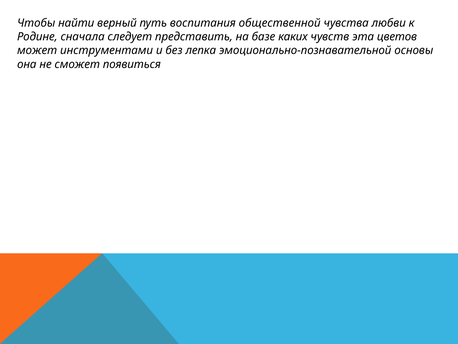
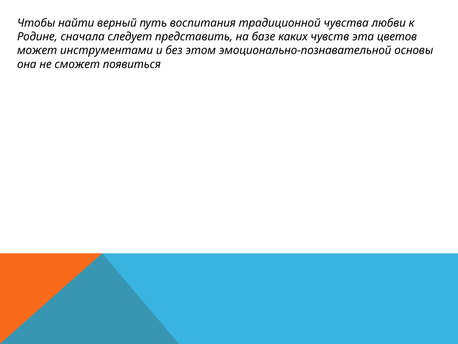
общественной: общественной -> традиционной (280, 23)
лепка: лепка -> этом (201, 50)
